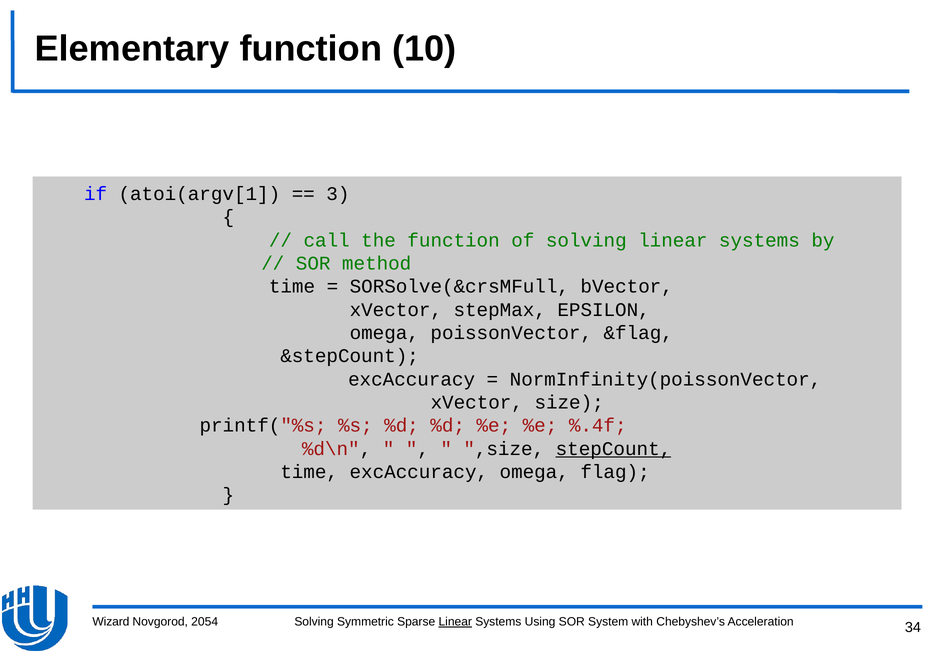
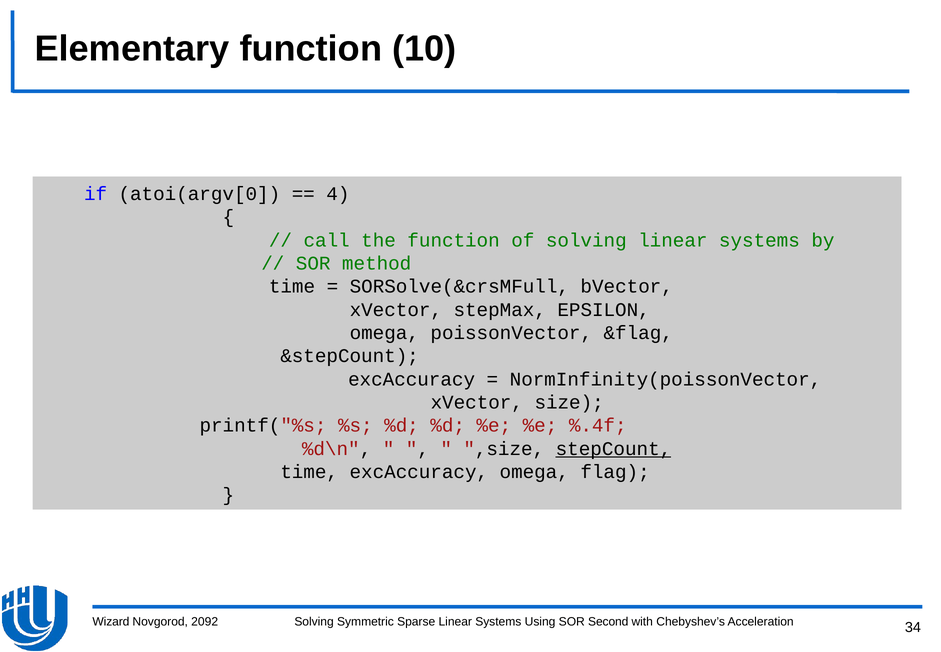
atoi(argv[1: atoi(argv[1 -> atoi(argv[0 (199, 194)
3: 3 -> 4 (338, 194)
2054: 2054 -> 2092 (205, 621)
Linear underline: present -> none (455, 621)
System: System -> Second (608, 621)
